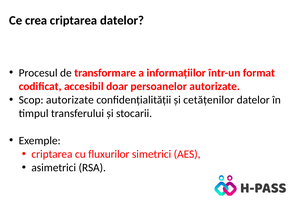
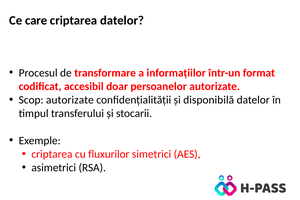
crea: crea -> care (36, 20)
cetățenilor: cetățenilor -> disponibilă (209, 100)
